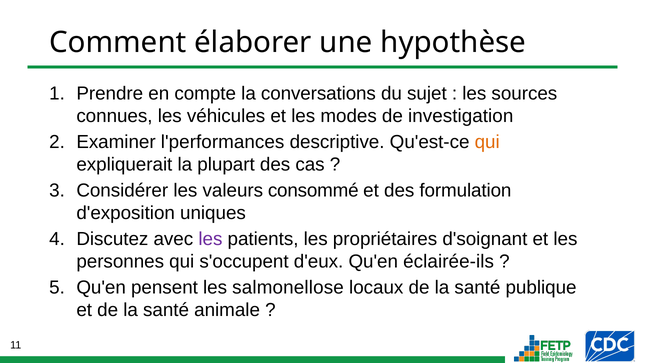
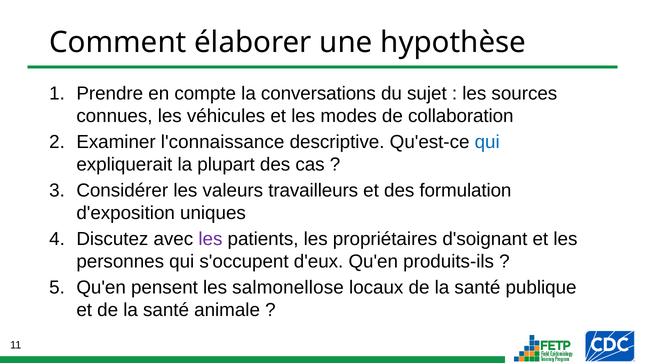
investigation: investigation -> collaboration (461, 116)
l'performances: l'performances -> l'connaissance (223, 142)
qui colour: orange -> blue (487, 142)
consommé: consommé -> travailleurs (313, 190)
éclairée-ils: éclairée-ils -> produits-ils (449, 261)
